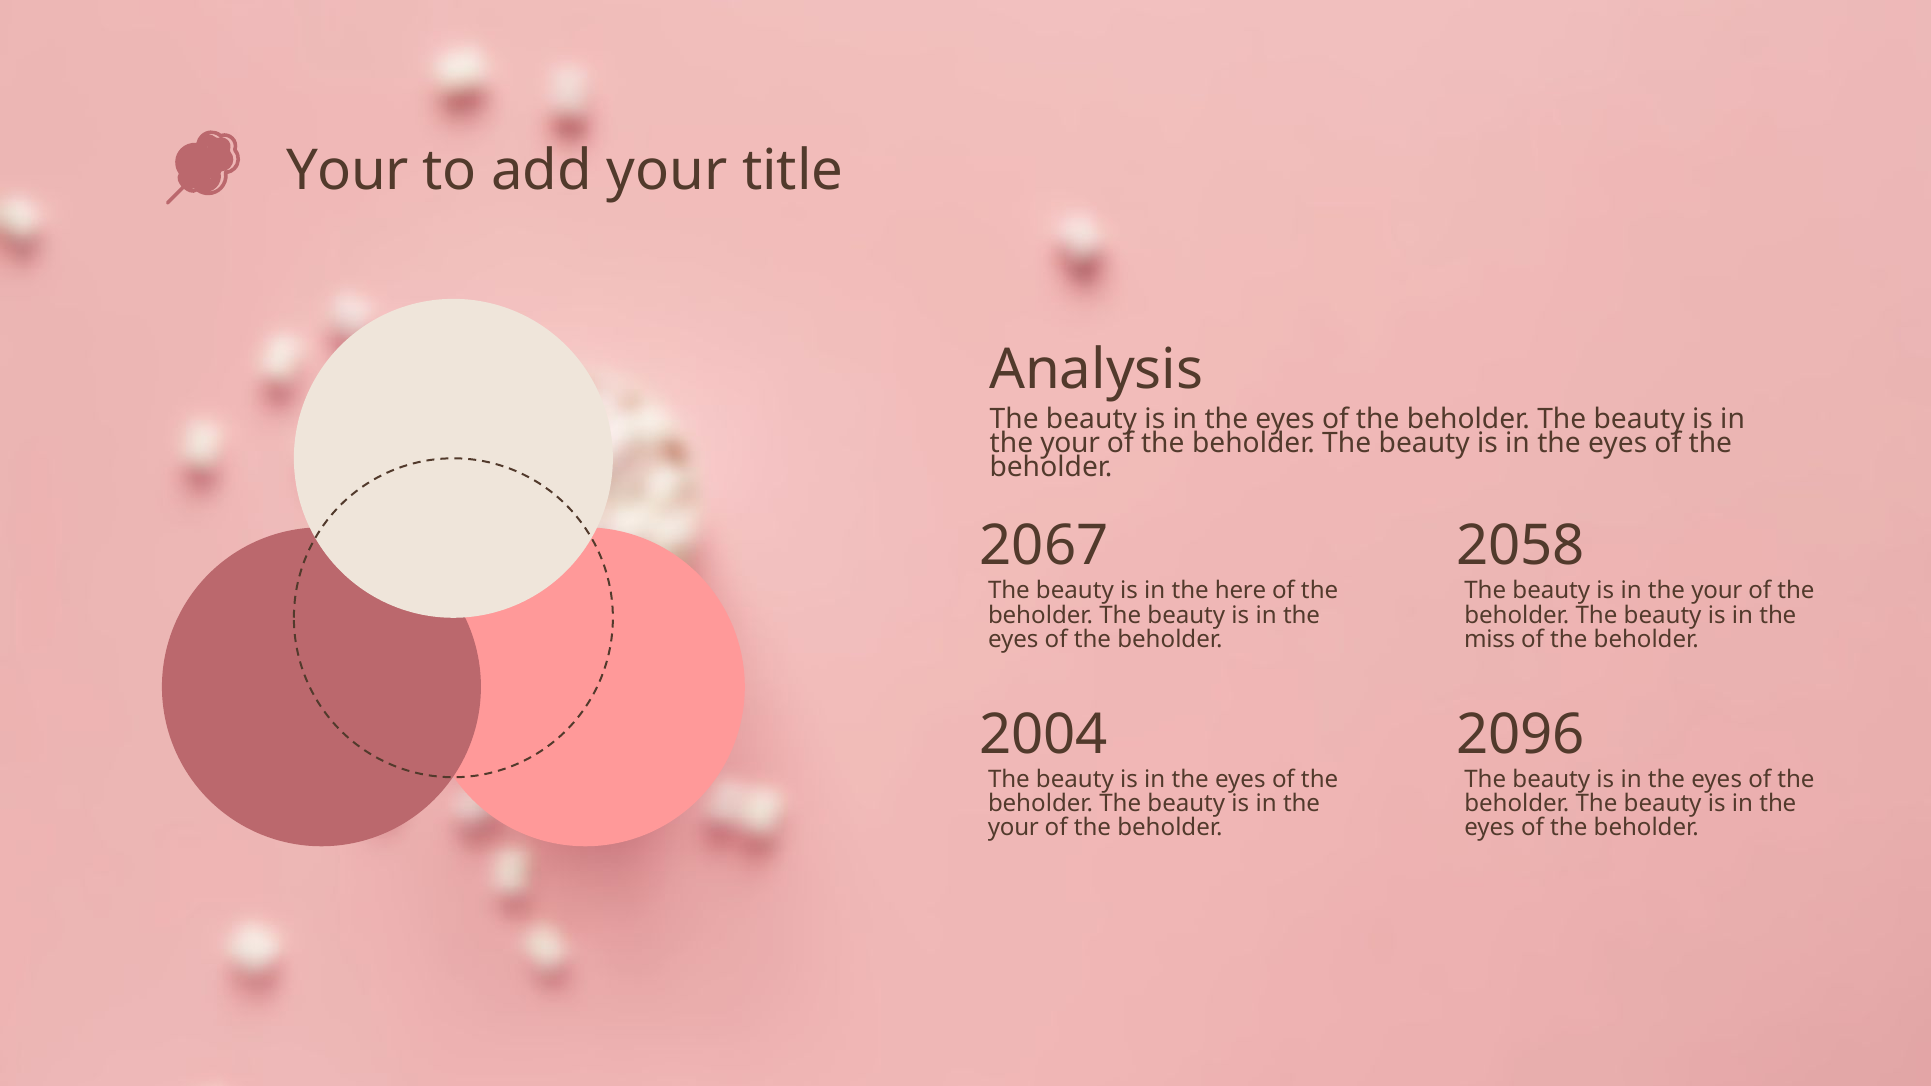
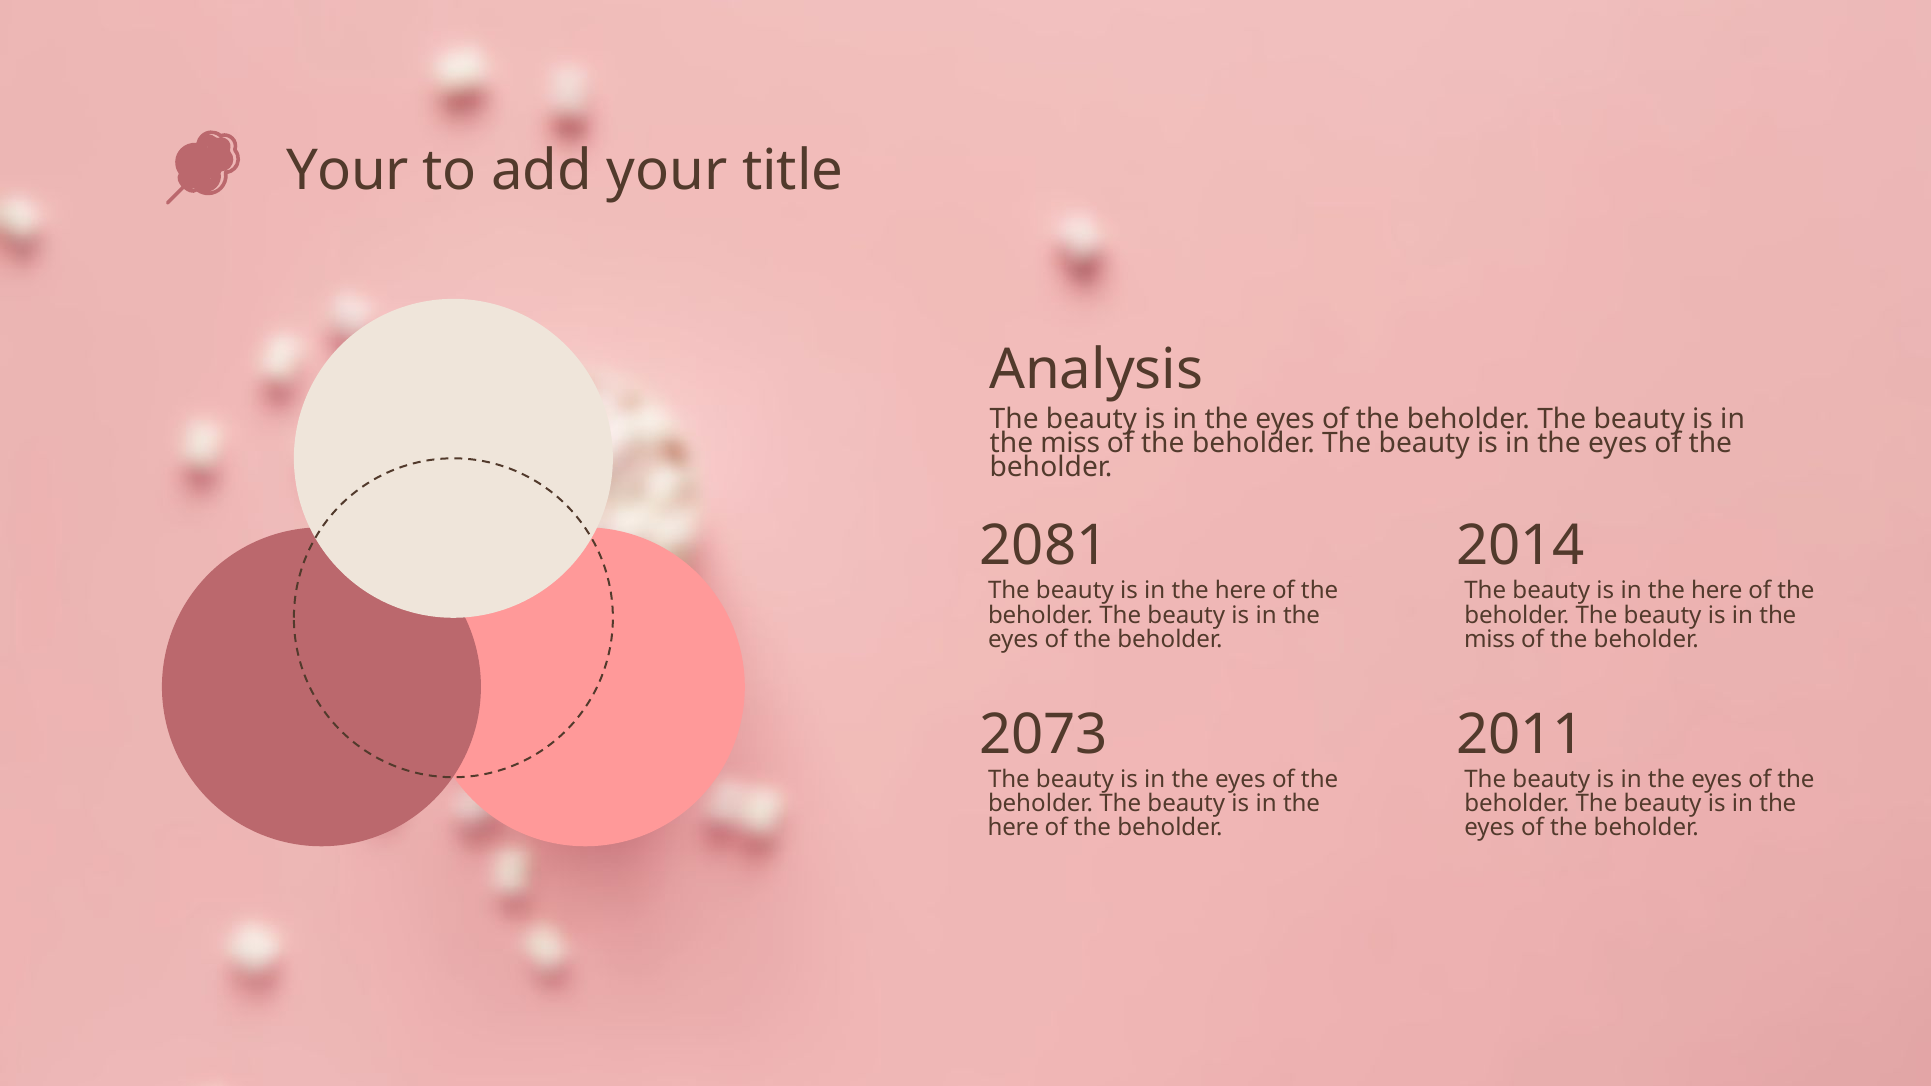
your: your -> miss (1070, 443)
2067: 2067 -> 2081 (1044, 546)
2058: 2058 -> 2014 (1520, 546)
your: your -> here (1717, 591)
2004: 2004 -> 2073 (1043, 735)
2096: 2096 -> 2011 (1520, 735)
your: your -> here (1013, 828)
